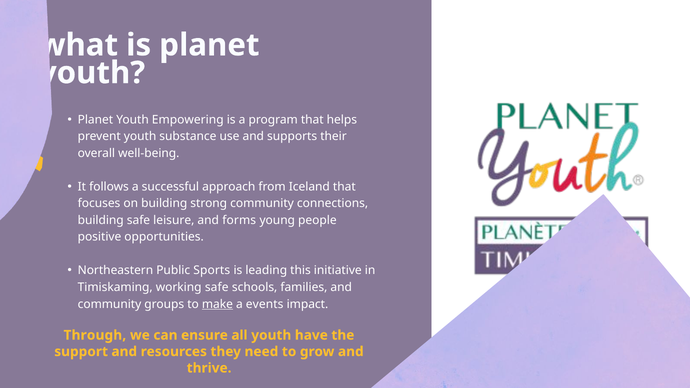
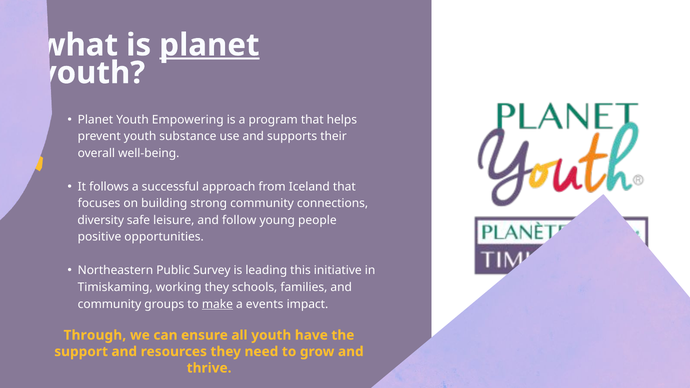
planet underline: none -> present (209, 45)
building: building -> diversity (101, 220)
forms: forms -> follow (239, 220)
Sports: Sports -> Survey (212, 271)
working safe: safe -> they (217, 287)
